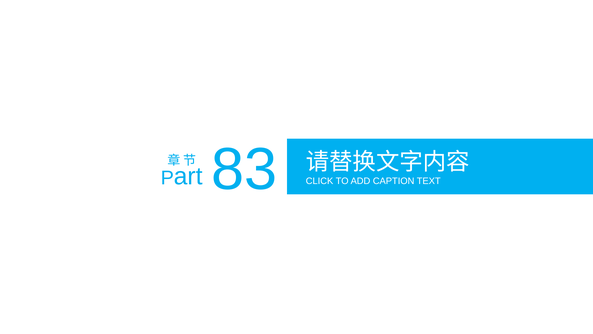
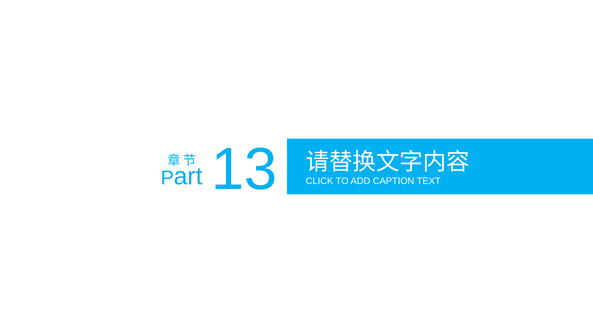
83: 83 -> 13 (244, 169)
